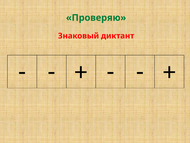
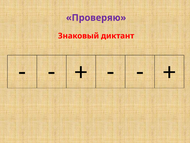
Проверяю colour: green -> purple (96, 18)
